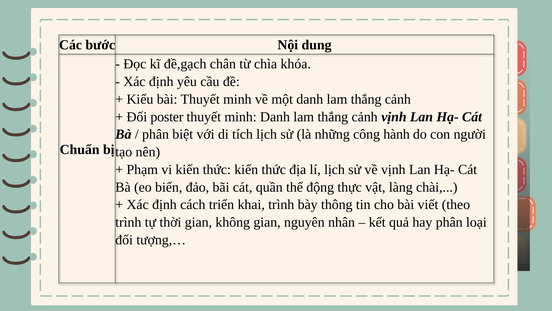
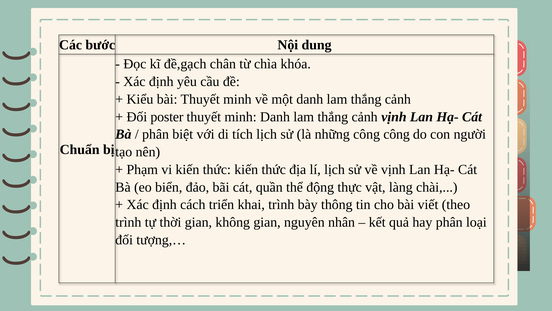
công hành: hành -> công (397, 134)
